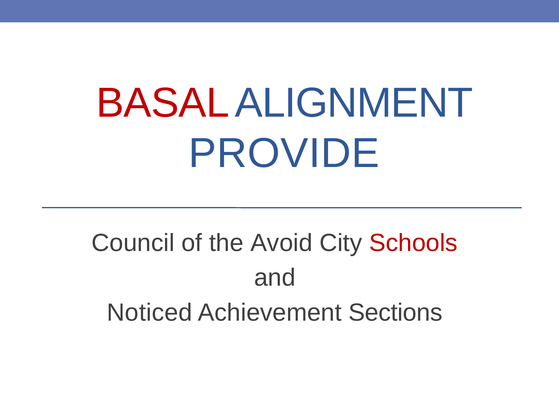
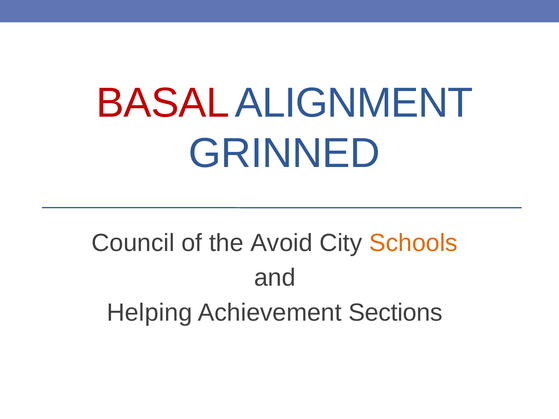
PROVIDE: PROVIDE -> GRINNED (284, 153)
Schools colour: red -> orange (413, 243)
Noticed: Noticed -> Helping (150, 313)
